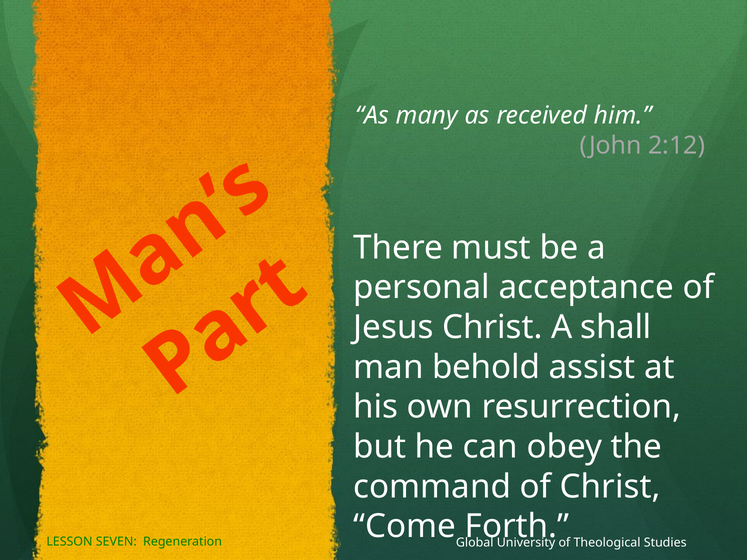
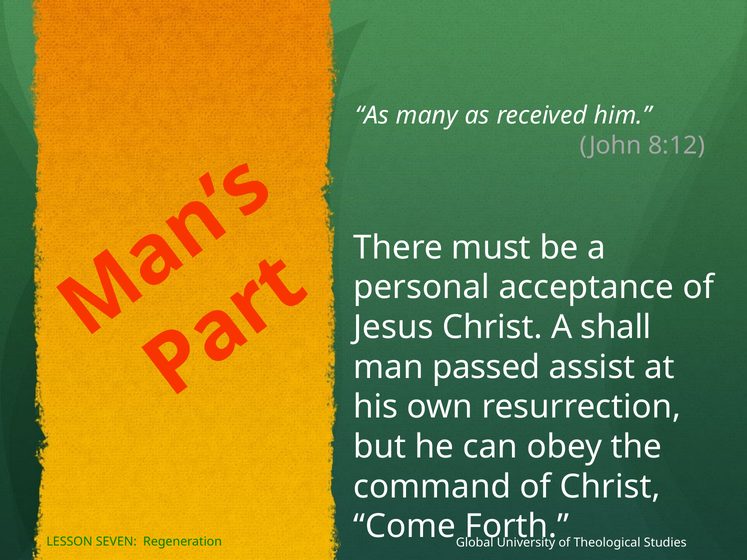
2:12: 2:12 -> 8:12 (677, 146)
behold: behold -> passed (486, 367)
